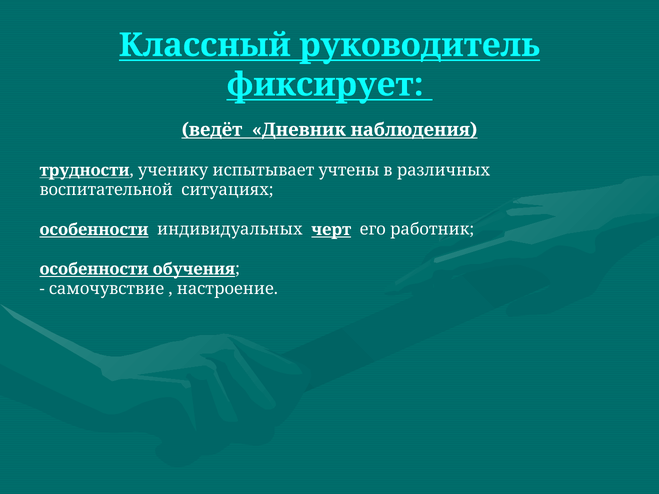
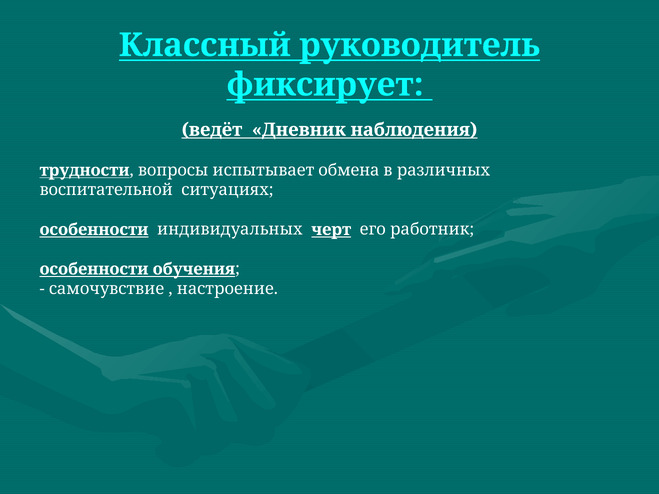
ученику: ученику -> вопросы (173, 170)
учтены: учтены -> обмена (349, 170)
